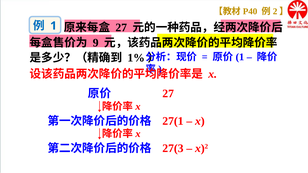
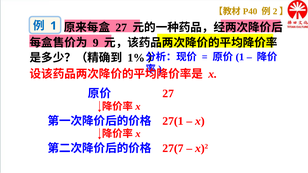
27(3: 27(3 -> 27(7 (173, 149)
